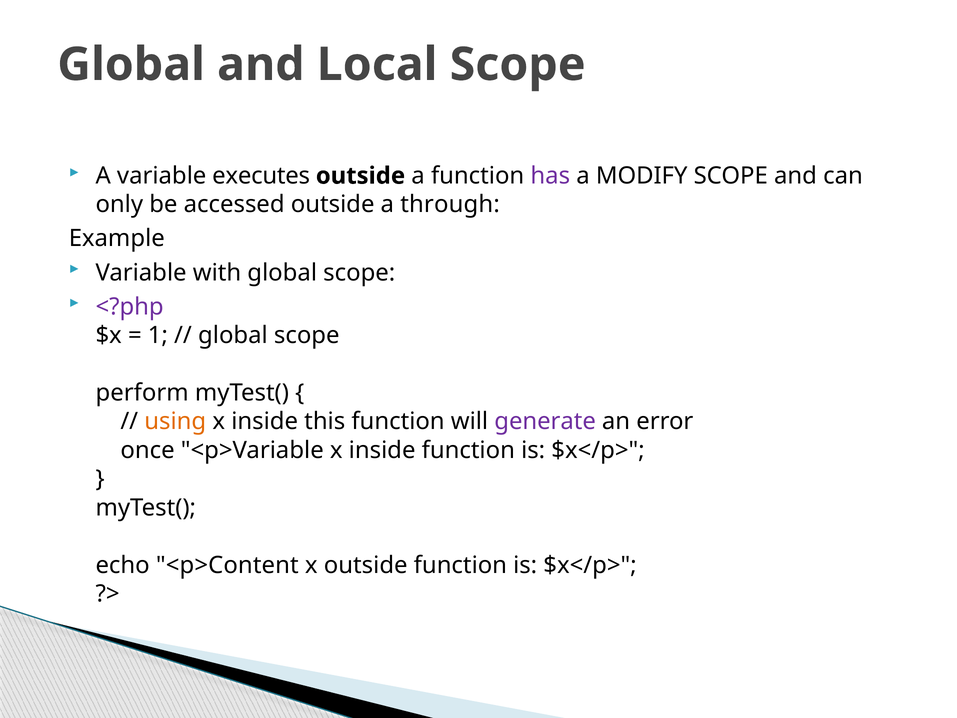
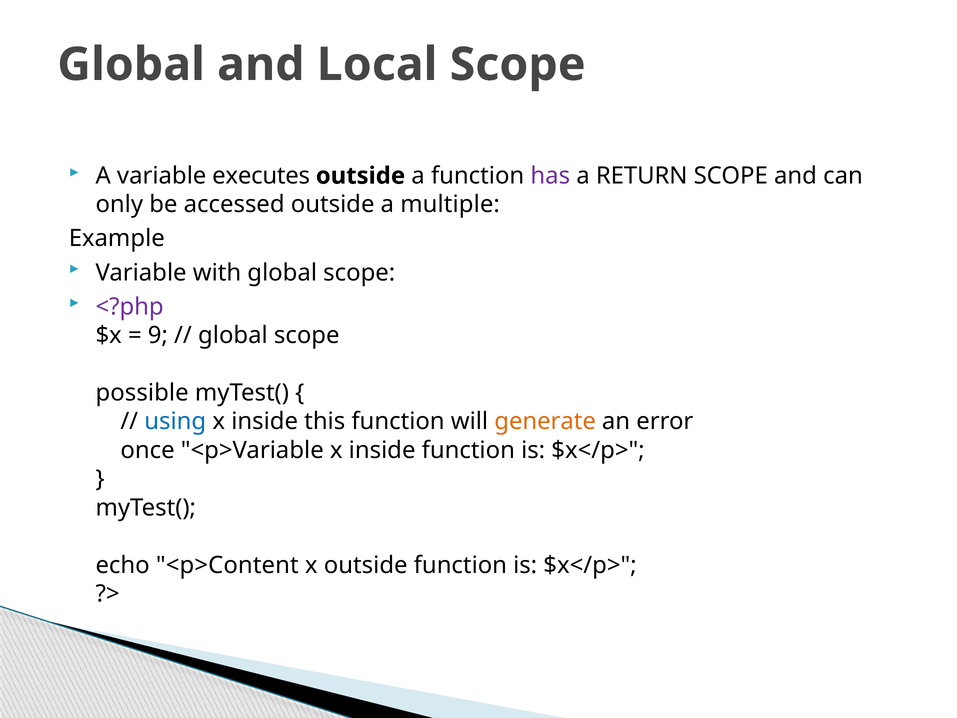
MODIFY: MODIFY -> RETURN (642, 176)
through: through -> multiple (450, 204)
1: 1 -> 9 (158, 335)
perform: perform -> possible (142, 393)
using colour: orange -> blue (175, 421)
generate colour: purple -> orange (545, 421)
